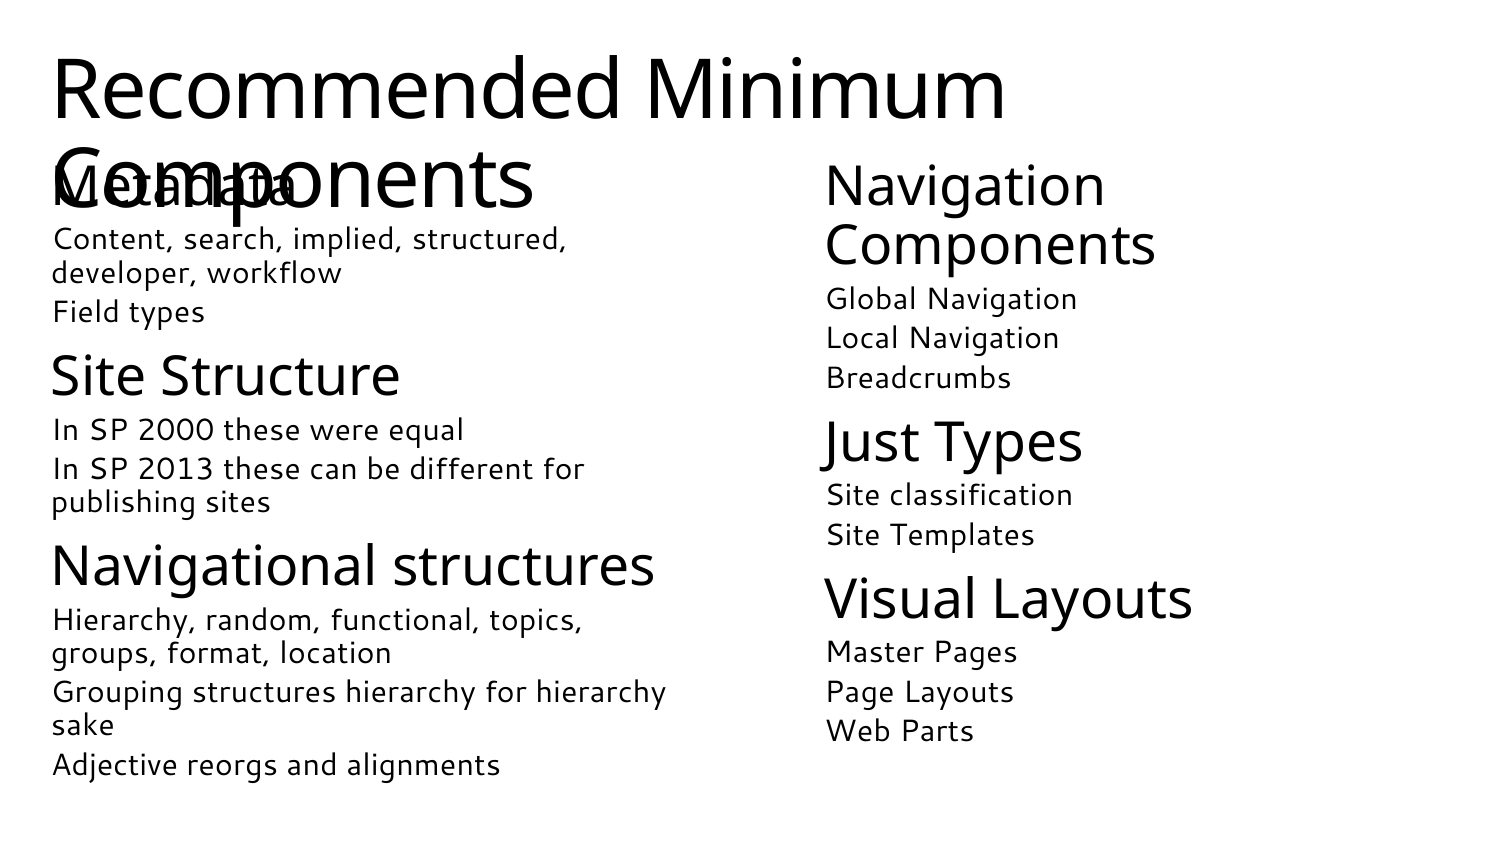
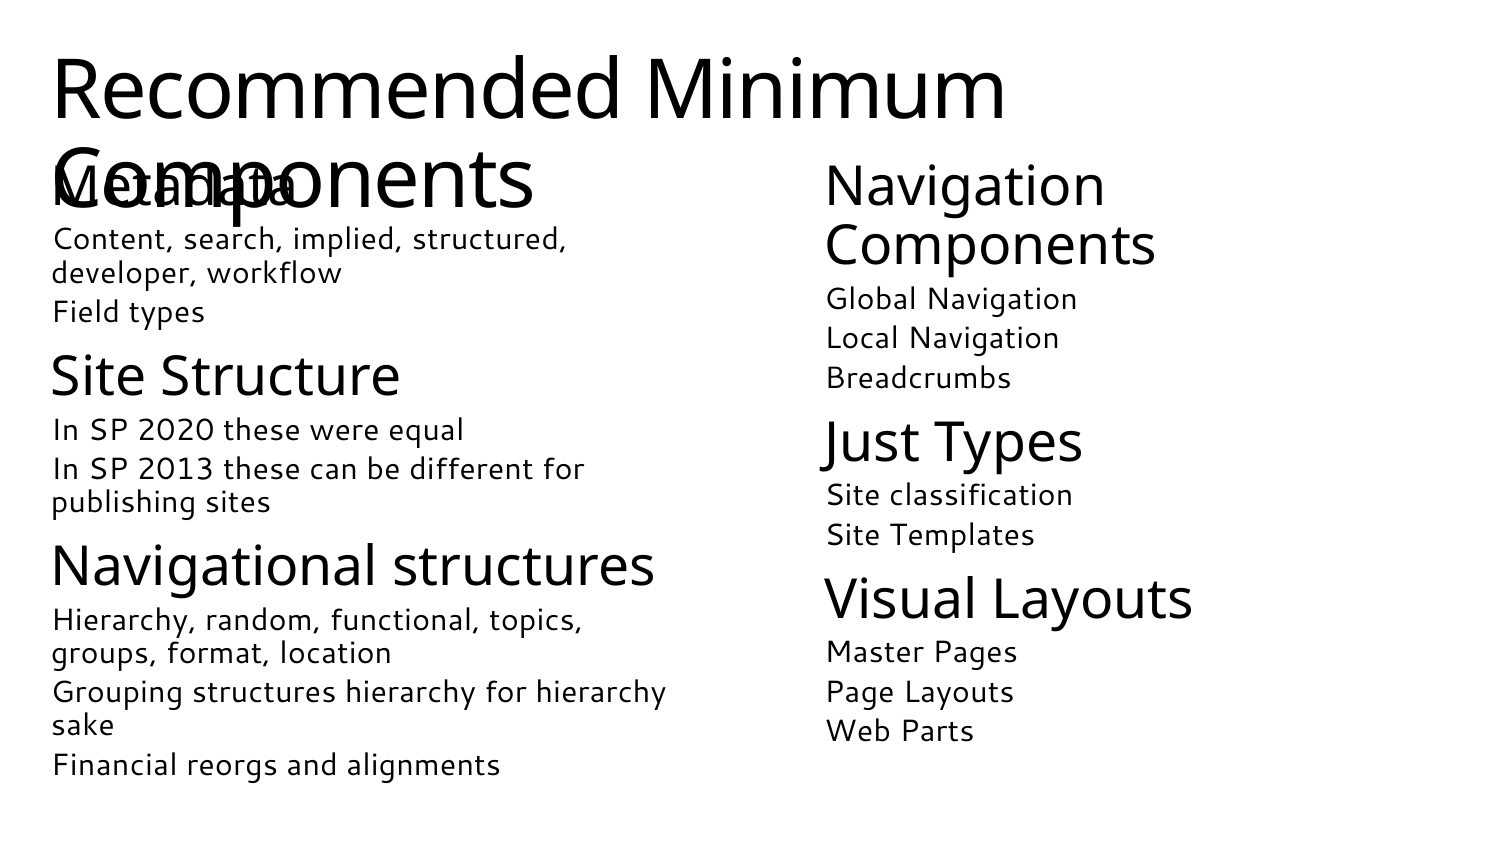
2000: 2000 -> 2020 (176, 430)
Adjective: Adjective -> Financial (114, 765)
